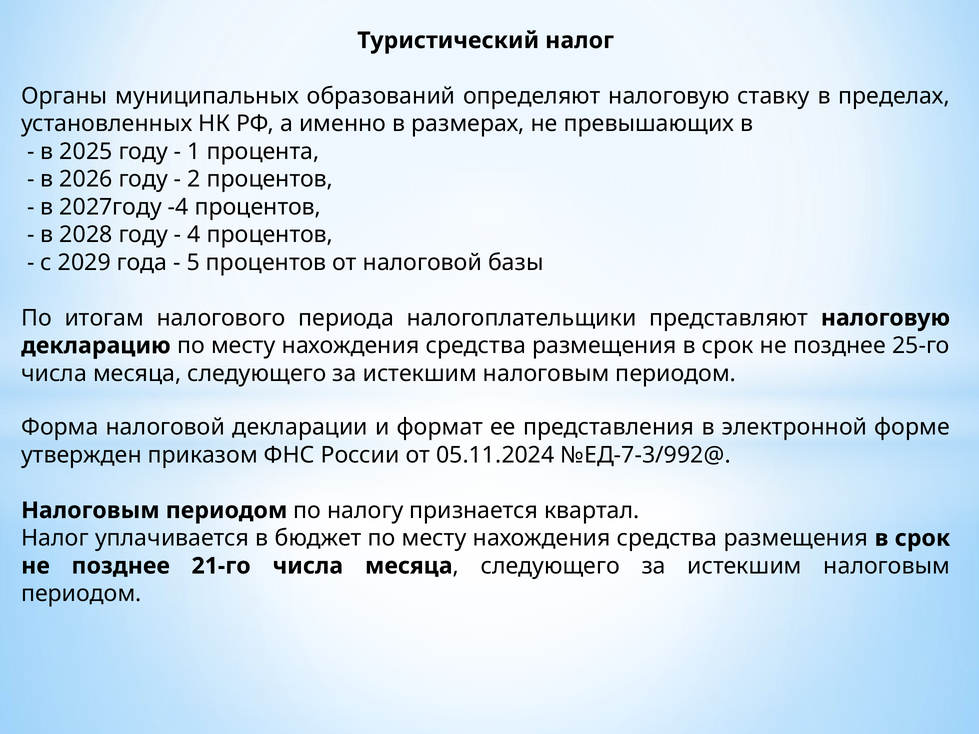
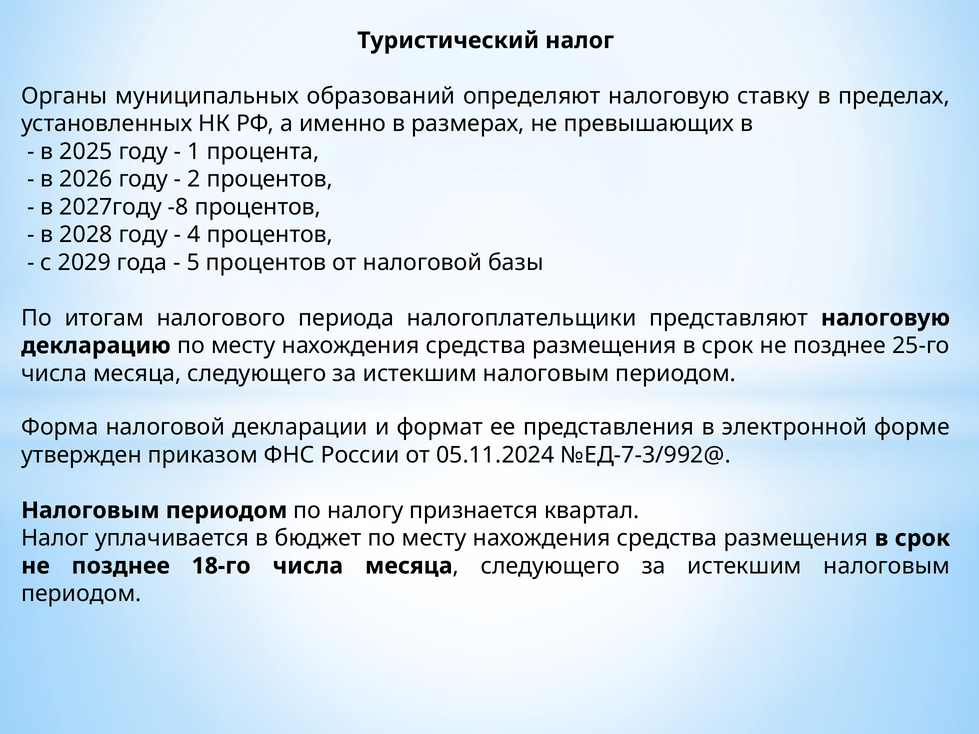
-4: -4 -> -8 (178, 207)
21-го: 21-го -> 18-го (221, 566)
